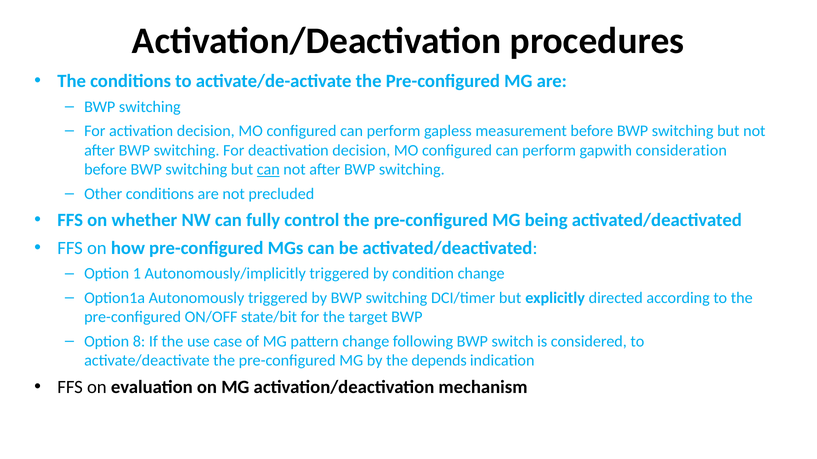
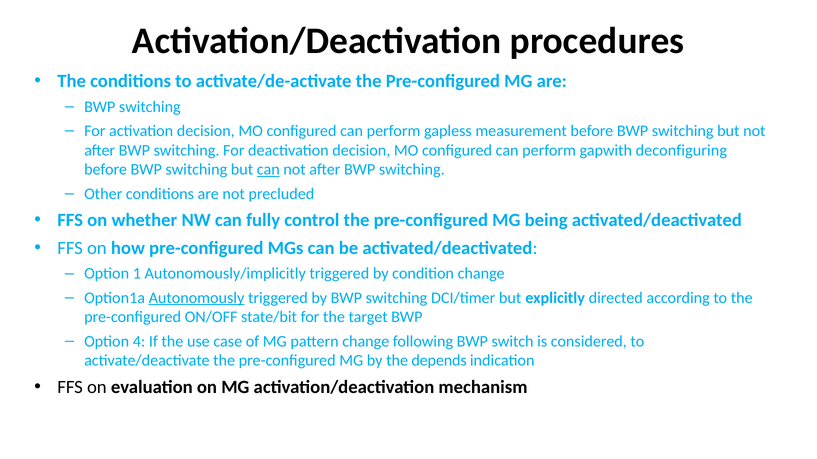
consideration: consideration -> deconfiguring (681, 150)
Autonomously underline: none -> present (196, 298)
8: 8 -> 4 (139, 342)
